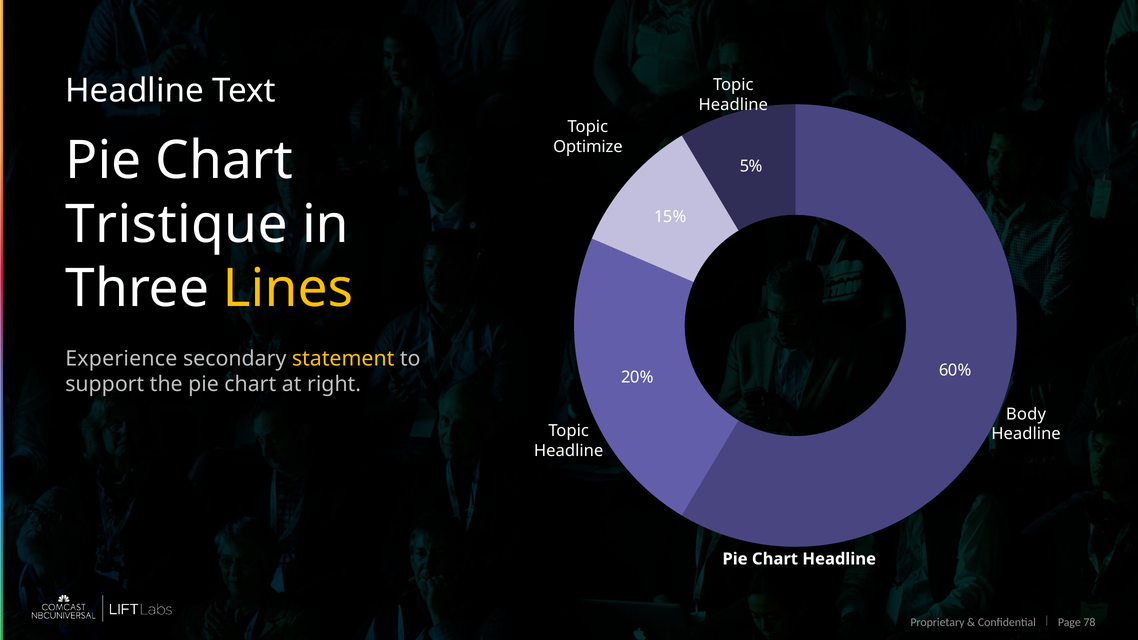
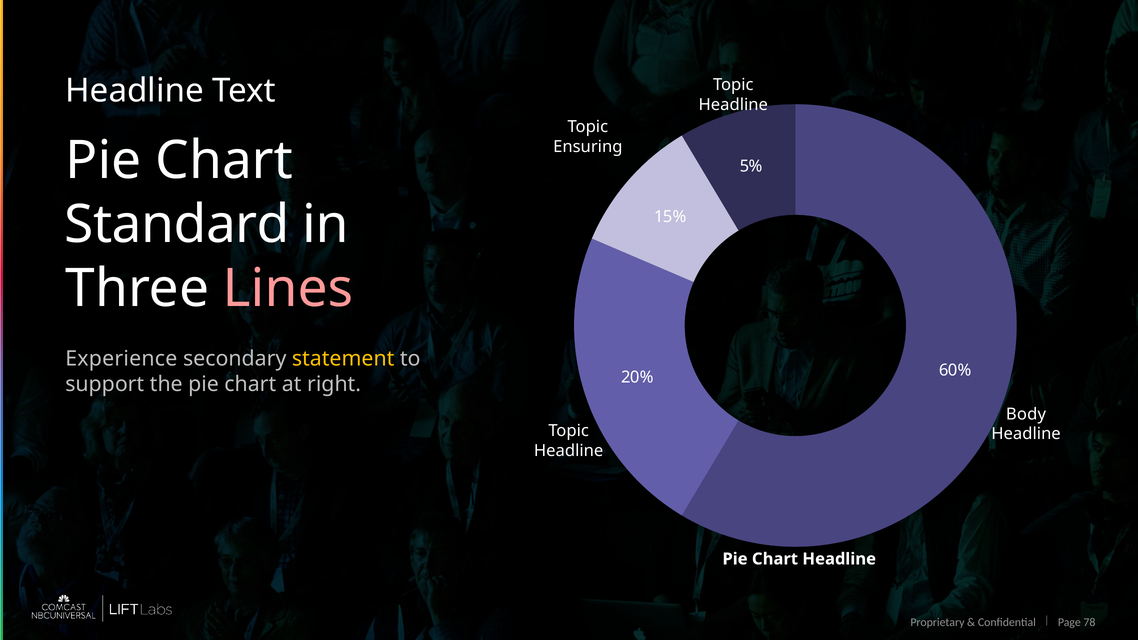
Optimize: Optimize -> Ensuring (588, 147)
Tristique: Tristique -> Standard (177, 225)
Lines colour: yellow -> pink (288, 289)
